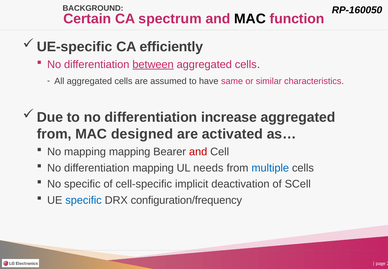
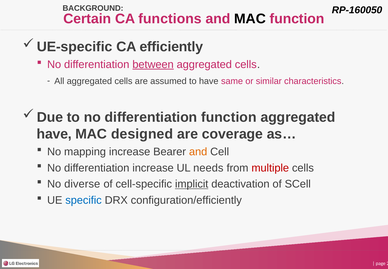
spectrum: spectrum -> functions (170, 19)
differentiation increase: increase -> function (229, 117)
from: from -> have (54, 134)
activated: activated -> coverage (232, 134)
mapping mapping: mapping -> increase (130, 152)
and colour: red -> orange (198, 152)
differentiation mapping: mapping -> increase (153, 168)
multiple colour: blue -> red (270, 168)
No specific: specific -> diverse (82, 184)
implicit underline: none -> present (192, 184)
configuration/frequency: configuration/frequency -> configuration/efficiently (186, 200)
